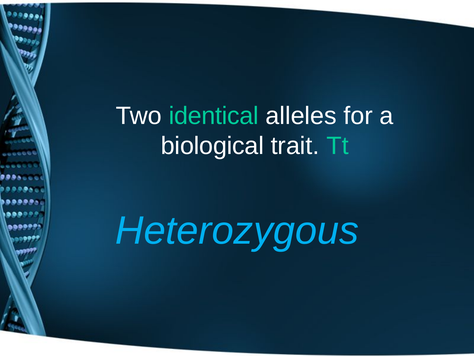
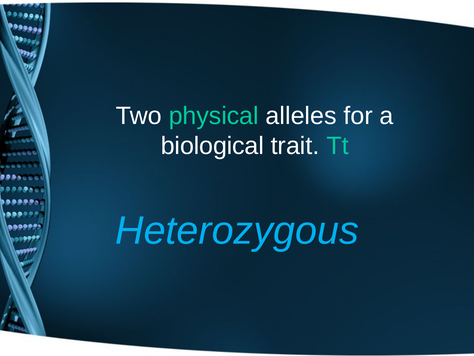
identical: identical -> physical (214, 116)
